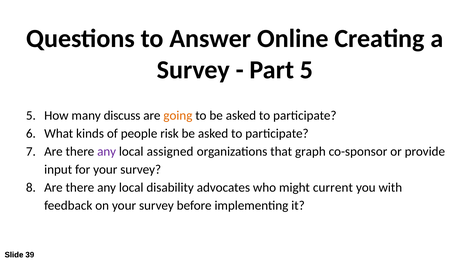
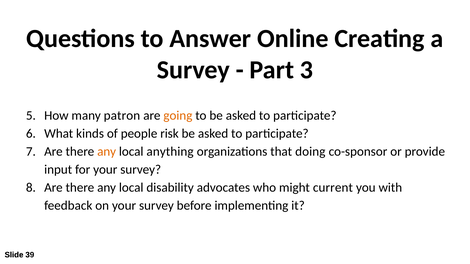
Part 5: 5 -> 3 (307, 70)
discuss: discuss -> patron (122, 116)
any colour: purple -> orange (107, 152)
assigned: assigned -> anything (170, 152)
graph: graph -> doing (310, 152)
